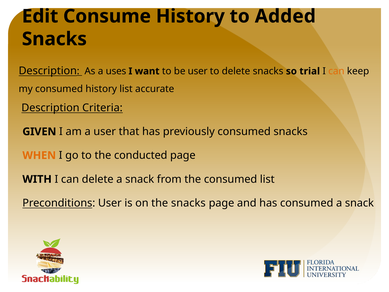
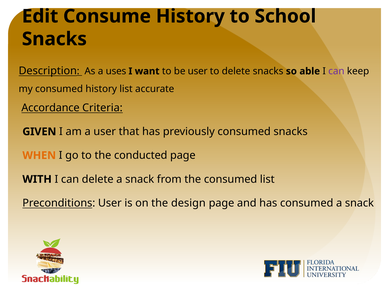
Added: Added -> School (285, 16)
trial: trial -> able (310, 71)
can colour: orange -> purple (336, 71)
Description: Description -> Accordance (50, 108)
the snacks: snacks -> design (188, 203)
